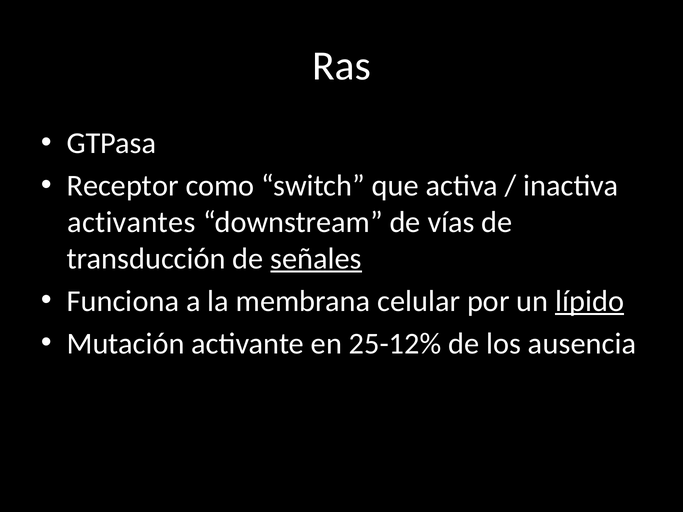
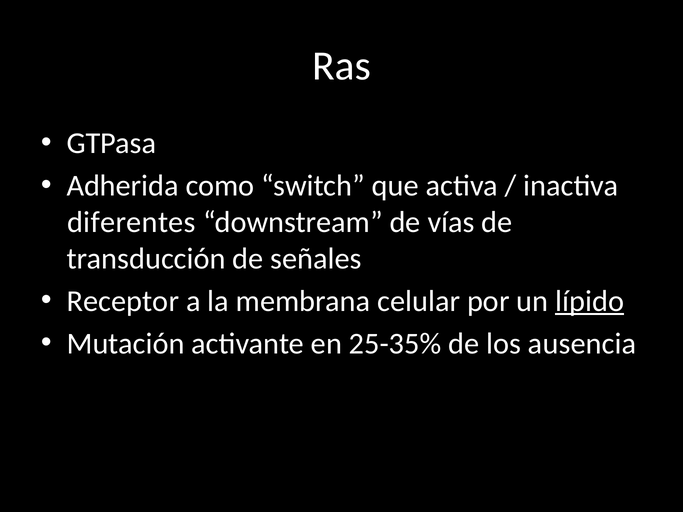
Receptor: Receptor -> Adherida (123, 186)
activantes: activantes -> diferentes (131, 222)
señales underline: present -> none (316, 259)
Funciona: Funciona -> Receptor (123, 301)
25-12%: 25-12% -> 25-35% (395, 344)
